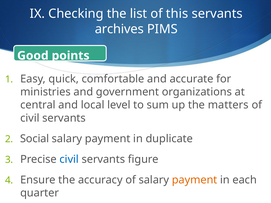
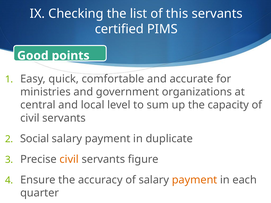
archives: archives -> certified (119, 29)
matters: matters -> capacity (228, 105)
civil colour: blue -> orange (69, 159)
